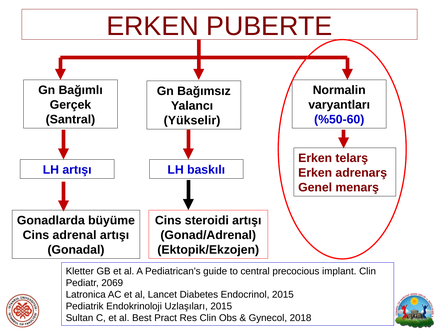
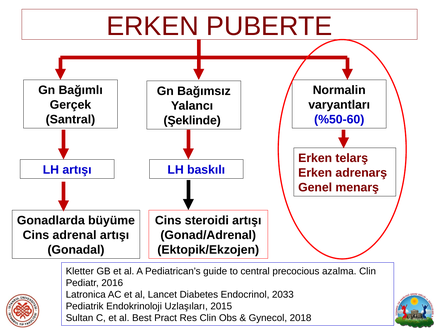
Yükselir: Yükselir -> Şeklinde (192, 120)
implant: implant -> azalma (339, 271)
2069: 2069 -> 2016 (112, 282)
Endocrinol 2015: 2015 -> 2033 (283, 294)
